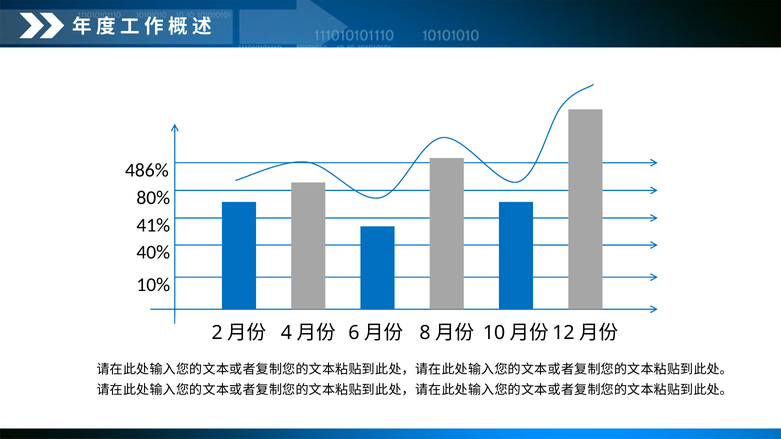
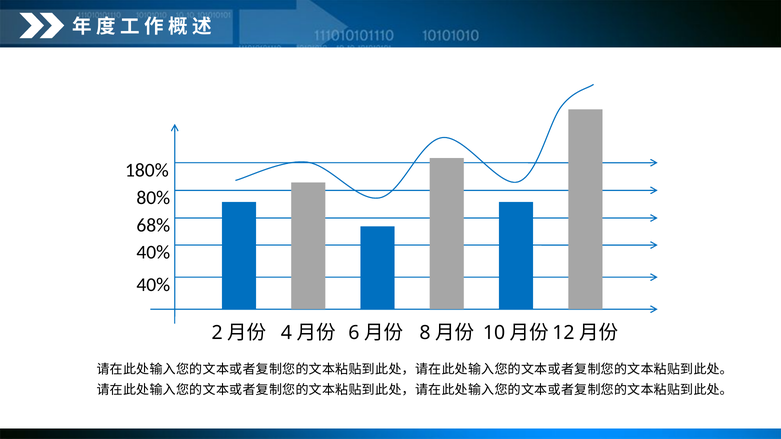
486%: 486% -> 180% (147, 170)
41%: 41% -> 68% (153, 225)
10%: 10% -> 40% (153, 285)
